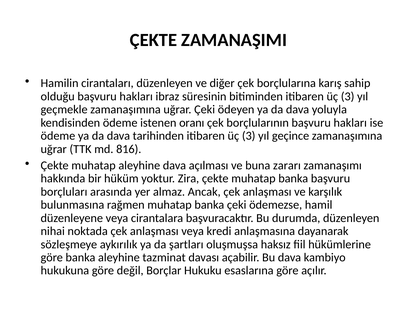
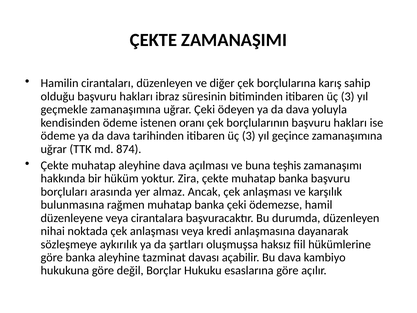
816: 816 -> 874 (129, 149)
zararı: zararı -> teşhis (287, 165)
